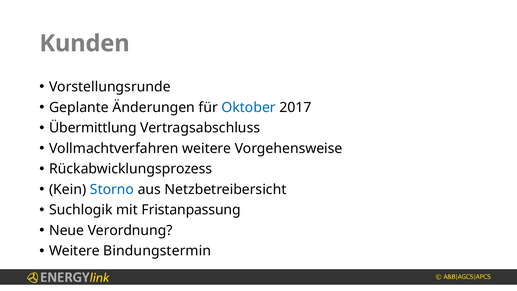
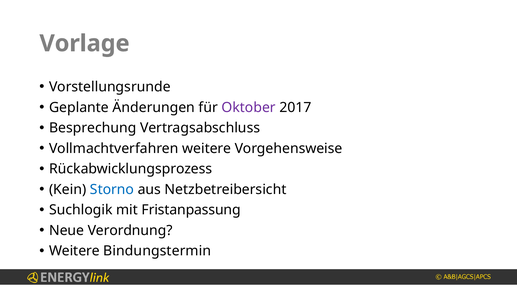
Kunden: Kunden -> Vorlage (85, 43)
Oktober colour: blue -> purple (249, 107)
Übermittlung: Übermittlung -> Besprechung (93, 128)
